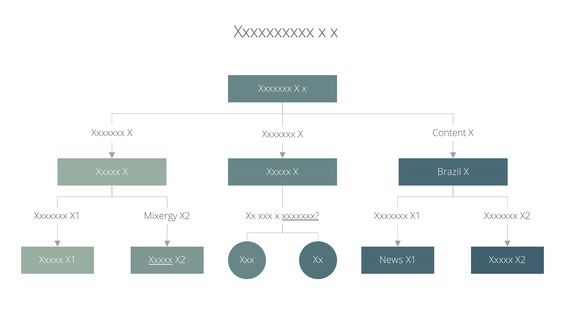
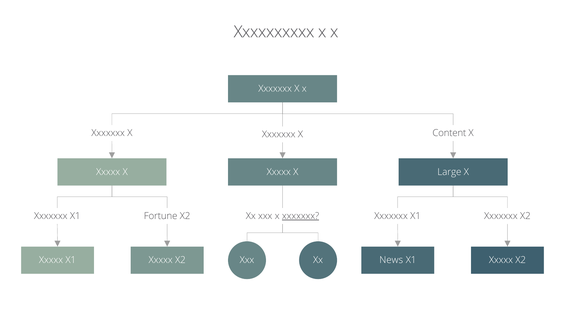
Brazil: Brazil -> Large (449, 172)
Mixergy: Mixergy -> Fortune (161, 216)
Xxxxx underline: present -> none (161, 260)
